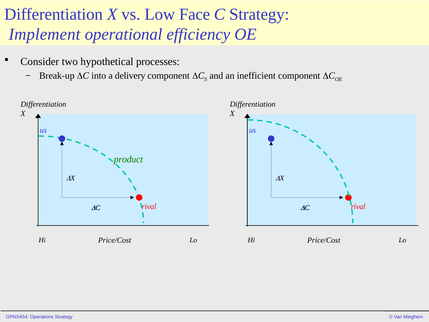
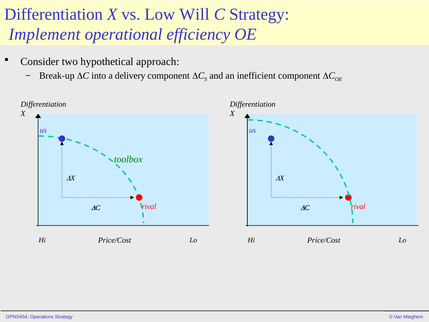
Face: Face -> Will (194, 14)
processes: processes -> approach (158, 62)
product: product -> toolbox (128, 159)
